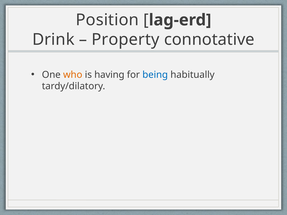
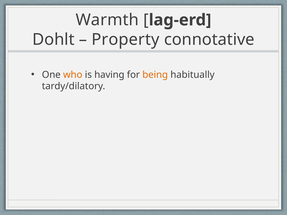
Position: Position -> Warmth (107, 20)
Drink: Drink -> Dohlt (53, 40)
being colour: blue -> orange (155, 75)
